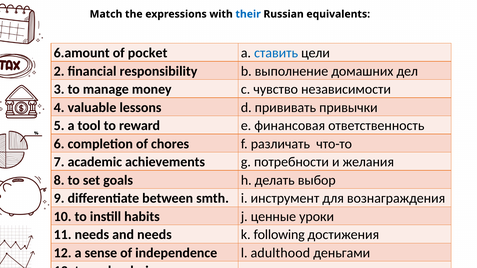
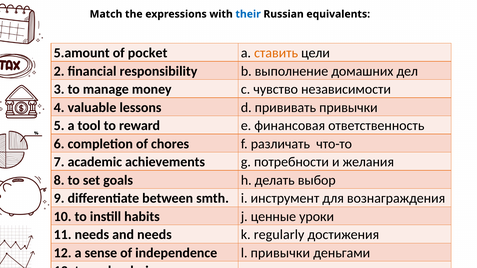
6.amount: 6.amount -> 5.amount (82, 53)
ставить colour: blue -> orange (276, 53)
following: following -> regularly (279, 235)
l adulthood: adulthood -> привычки (280, 253)
